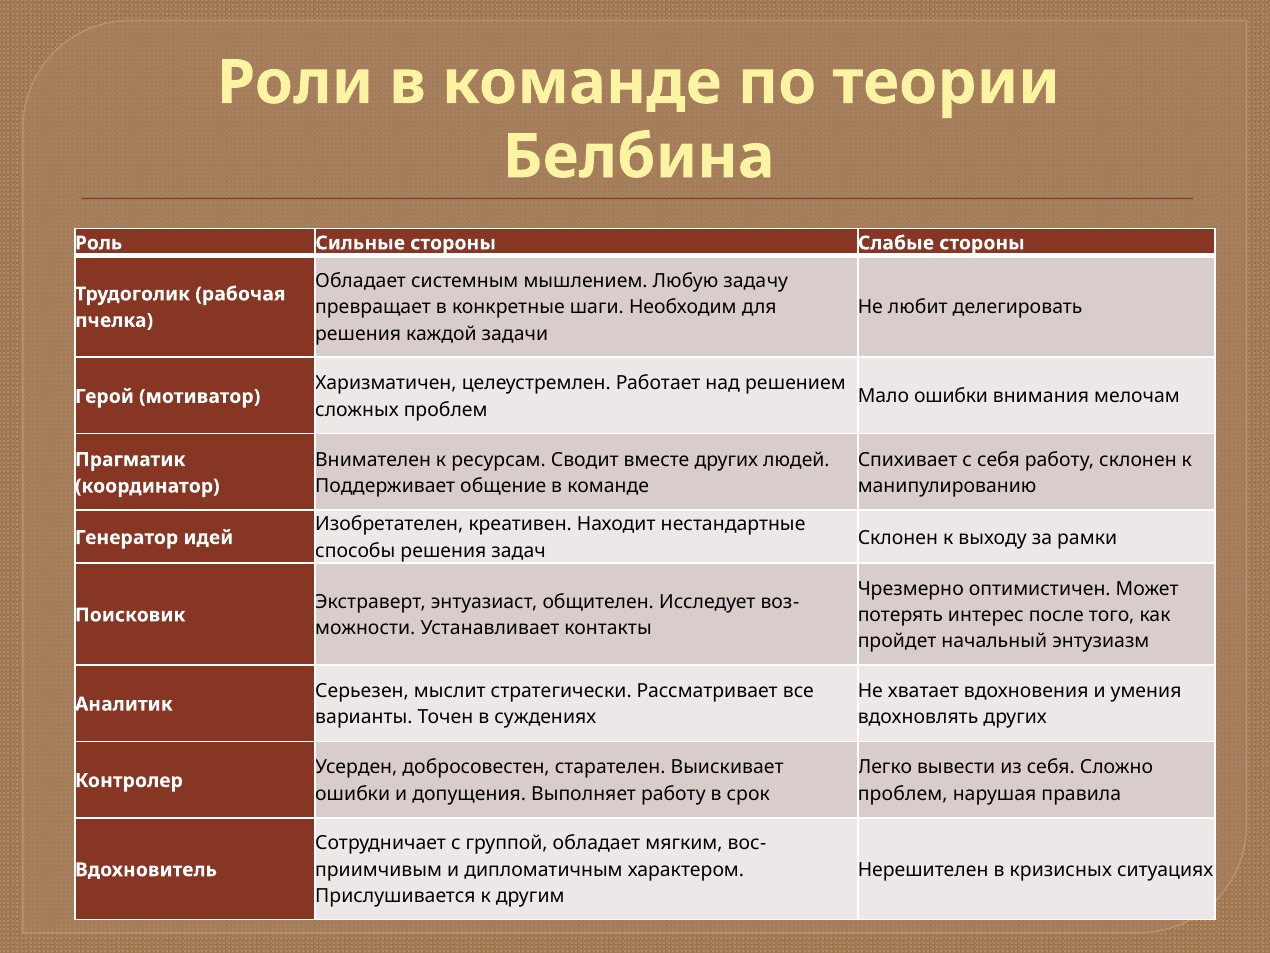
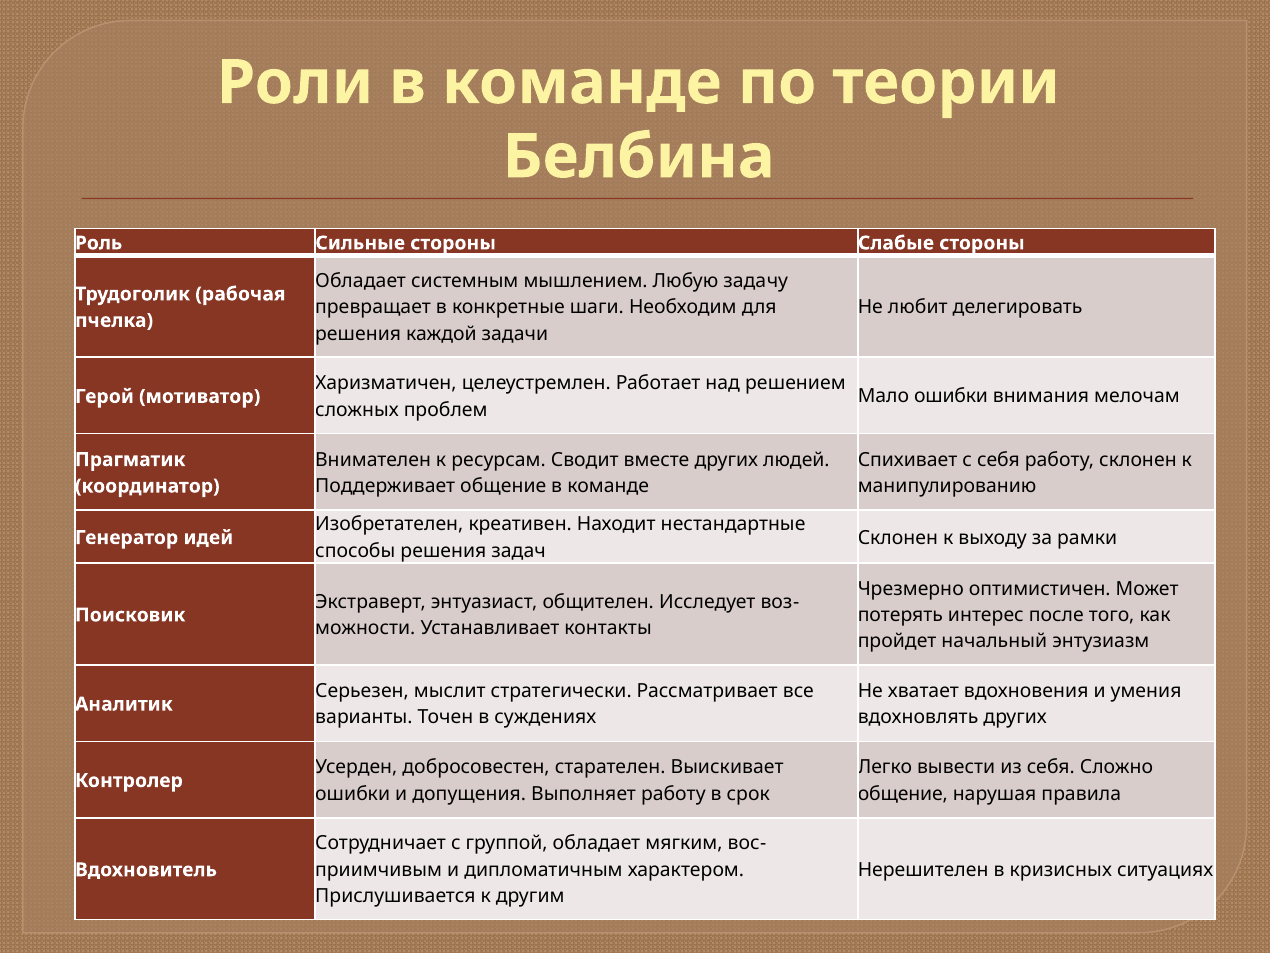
проблем: проблем -> общение (903, 793)
